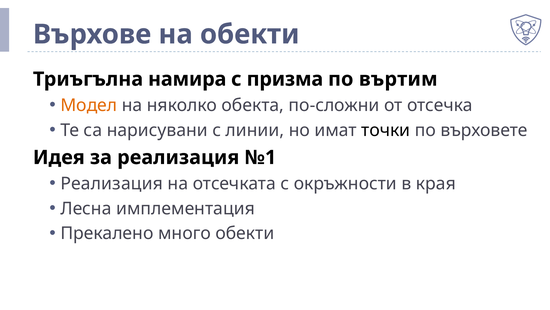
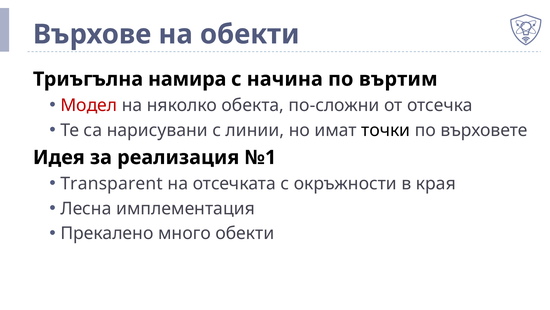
призма: призма -> начина (285, 79)
Модел colour: orange -> red (89, 105)
Реализация: Реализация -> Transparent (112, 183)
